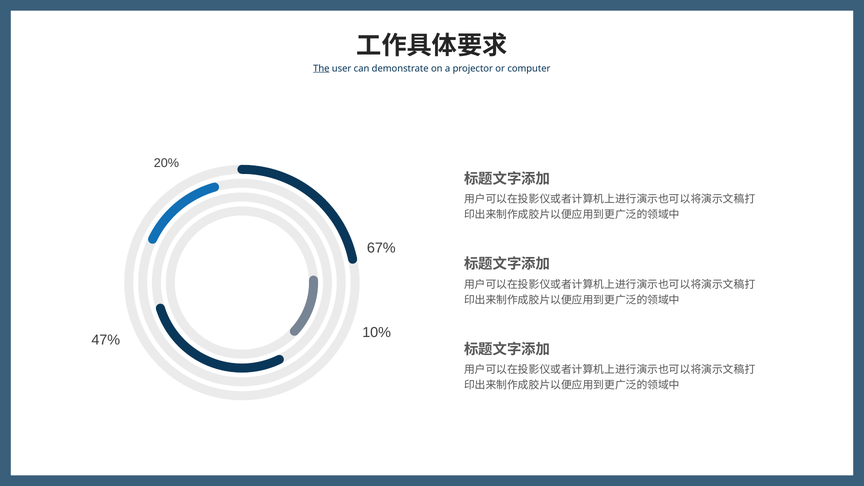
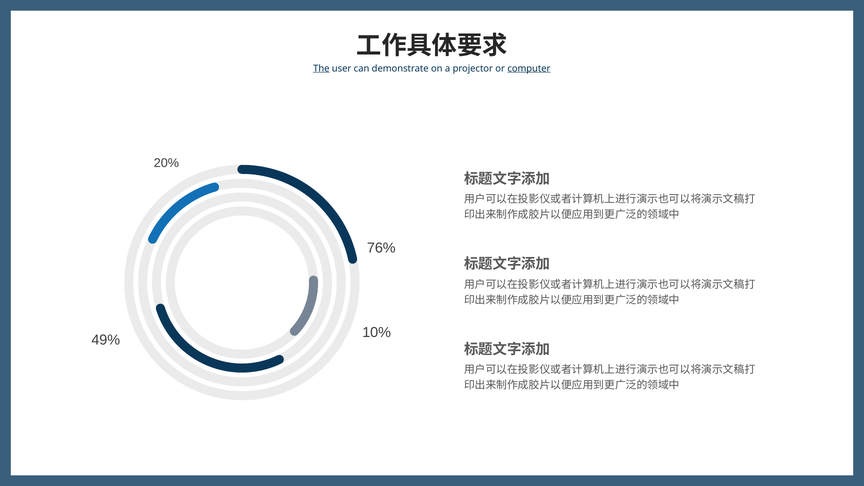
computer underline: none -> present (529, 68)
67%: 67% -> 76% (381, 248)
47%: 47% -> 49% (106, 340)
